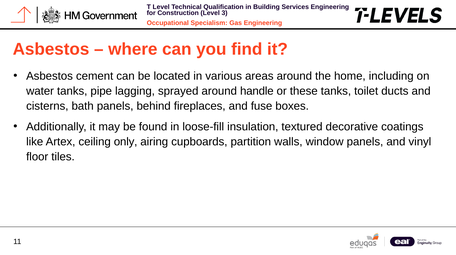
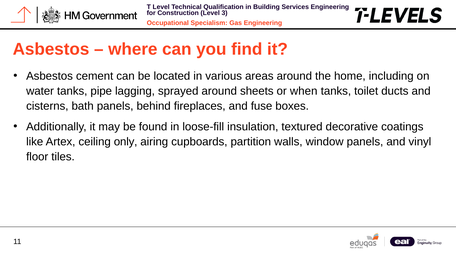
handle: handle -> sheets (257, 91)
these: these -> when (304, 91)
